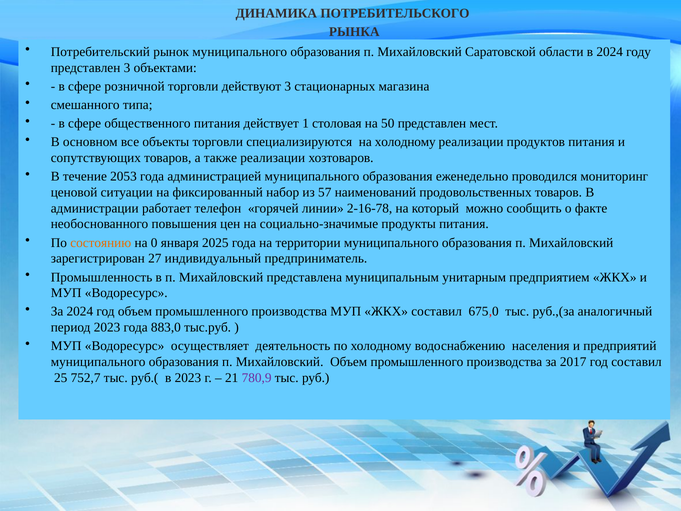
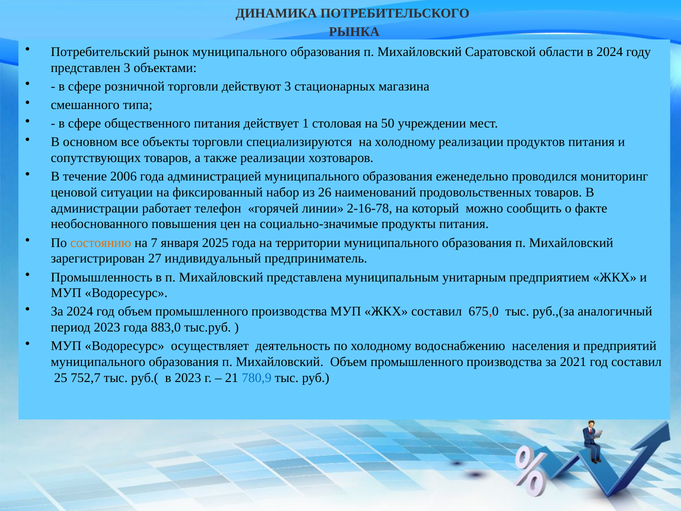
50 представлен: представлен -> учреждении (432, 123)
2053: 2053 -> 2006 (123, 176)
57: 57 -> 26 (325, 192)
0: 0 -> 7 (154, 243)
2017: 2017 -> 2021 (573, 362)
780,9 colour: purple -> blue (257, 378)
